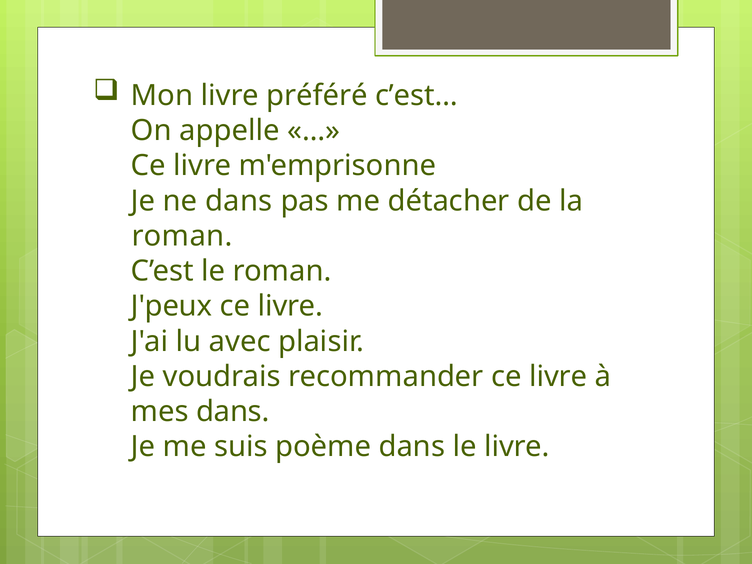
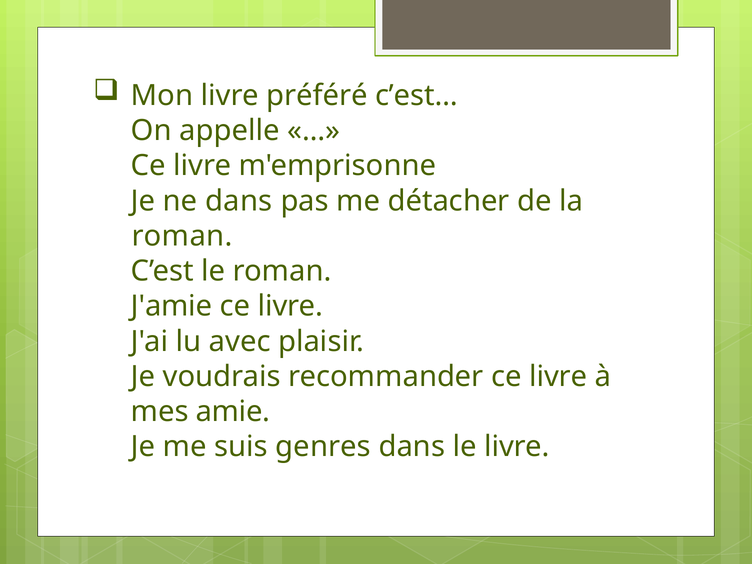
J'peux: J'peux -> J'amie (172, 306)
mes dans: dans -> amie (233, 412)
poème: poème -> genres (323, 447)
